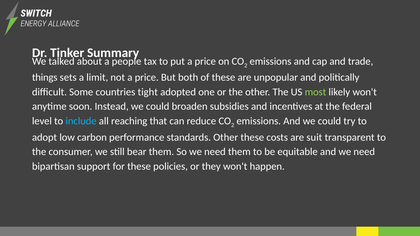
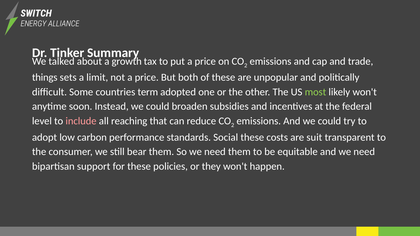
people: people -> growth (127, 61)
tight: tight -> term (148, 92)
include colour: light blue -> pink (81, 121)
standards Other: Other -> Social (226, 137)
